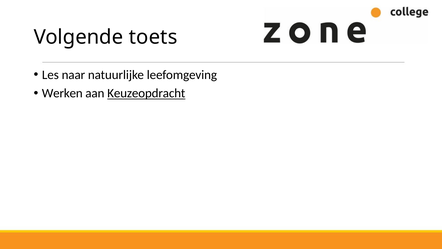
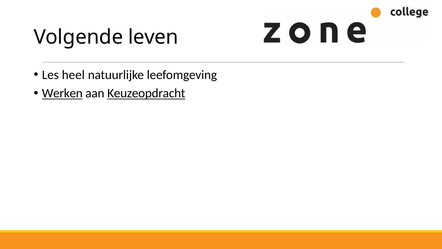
toets: toets -> leven (153, 37)
naar: naar -> heel (73, 75)
Werken underline: none -> present (62, 93)
